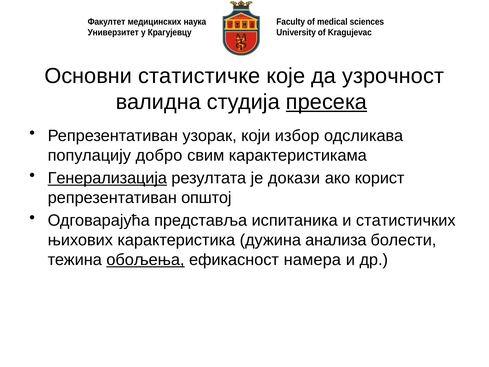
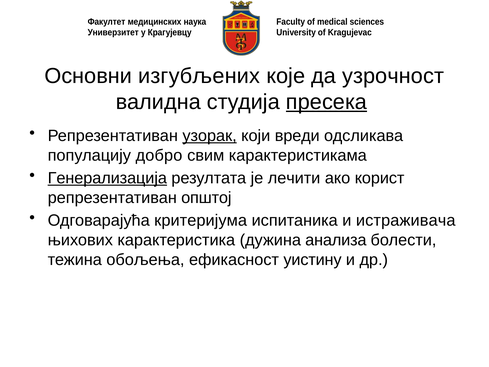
статистичке: статистичке -> изгубљених (199, 76)
узорак underline: none -> present (210, 136)
избор: избор -> вреди (297, 136)
докази: докази -> лечити (294, 178)
представља: представља -> критеријума (201, 220)
статистичких: статистичких -> истраживача (406, 220)
обољења underline: present -> none (145, 260)
намера: намера -> уистину (312, 260)
